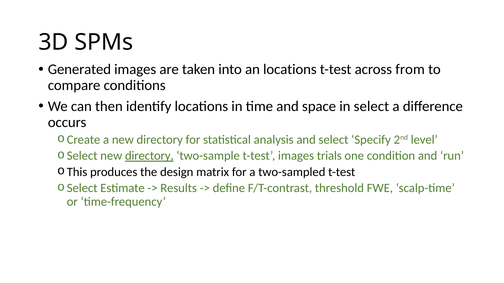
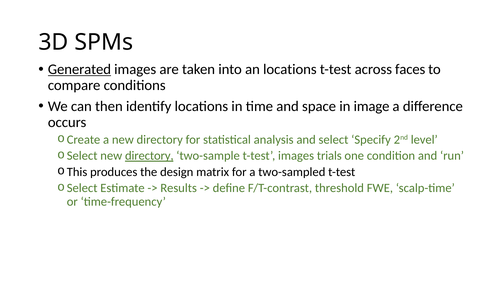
Generated underline: none -> present (79, 70)
from: from -> faces (410, 70)
in select: select -> image (372, 107)
